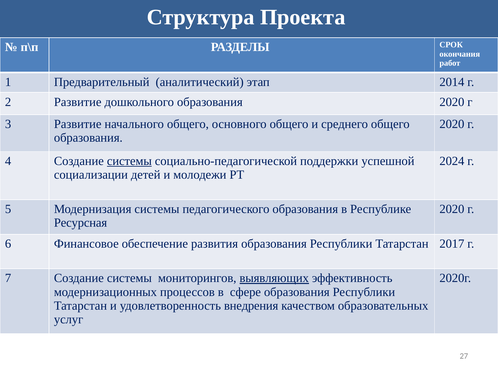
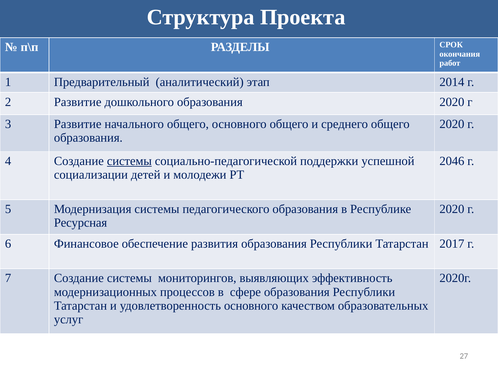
2024: 2024 -> 2046 (452, 161)
выявляющих underline: present -> none (274, 279)
удовлетворенность внедрения: внедрения -> основного (251, 306)
